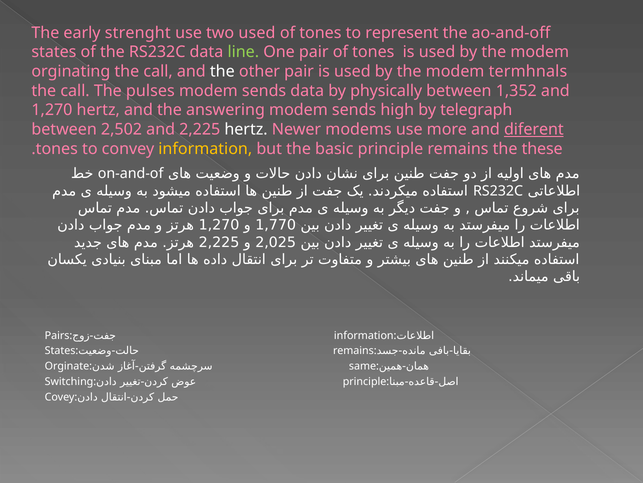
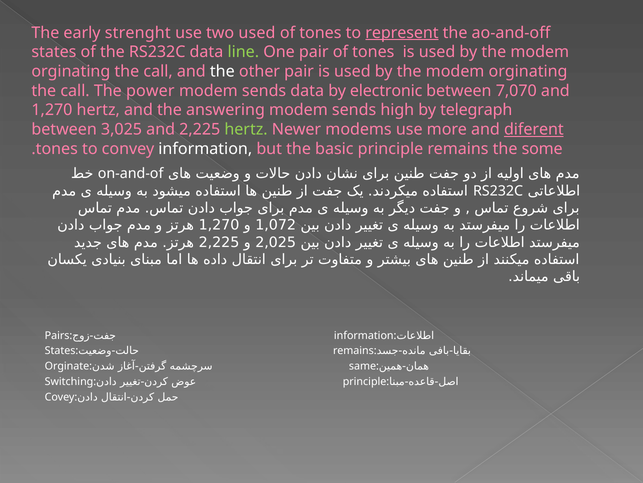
represent underline: none -> present (402, 33)
termhnals: termhnals -> orginating (528, 71)
pulses: pulses -> power (150, 91)
physically: physically -> electronic (386, 91)
1,352: 1,352 -> 7,070 (516, 91)
2,502: 2,502 -> 3,025 (122, 129)
hertz colour: white -> light green (246, 129)
information colour: yellow -> white (205, 148)
these: these -> some (542, 148)
1,770: 1,770 -> 1,072 (276, 225)
